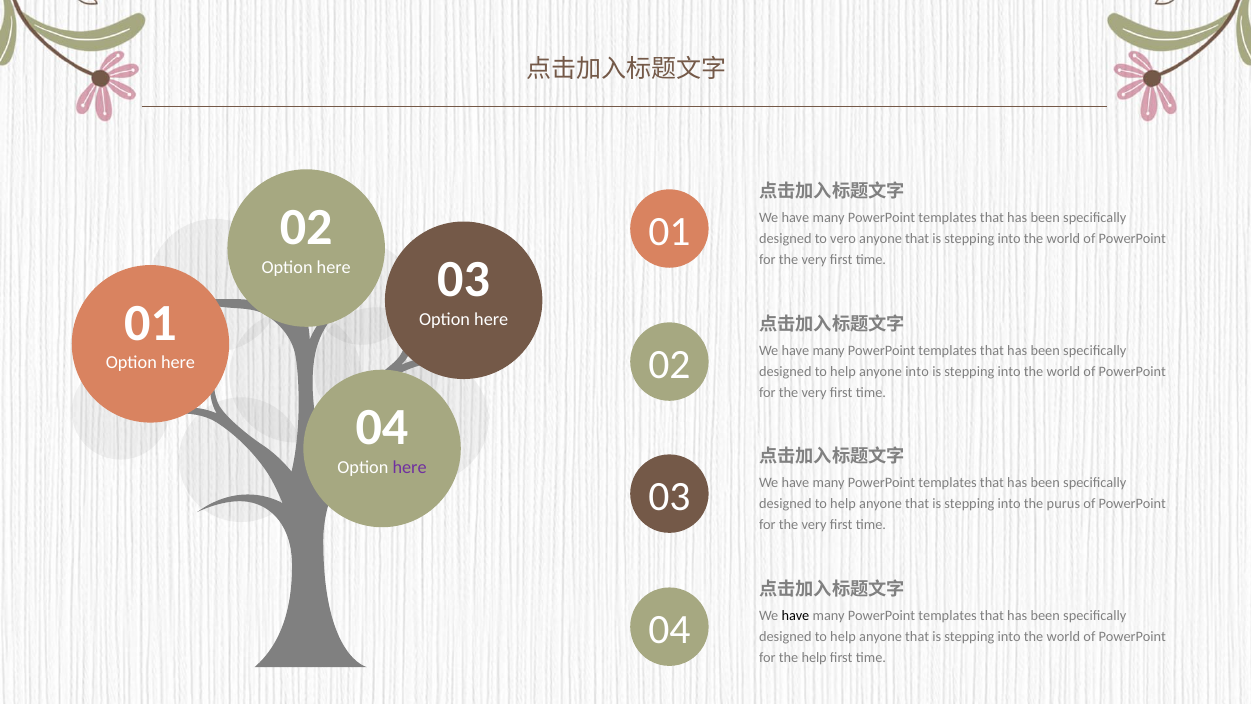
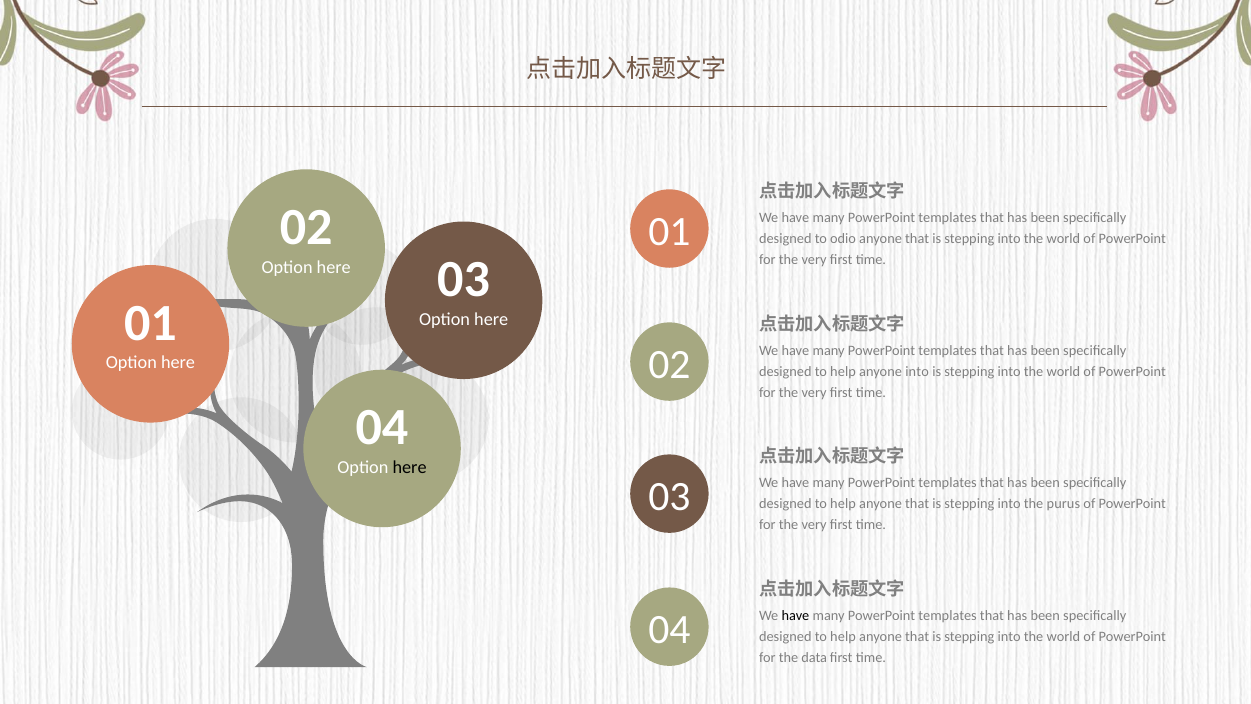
vero: vero -> odio (843, 239)
here colour: purple -> black (410, 467)
the help: help -> data (814, 657)
